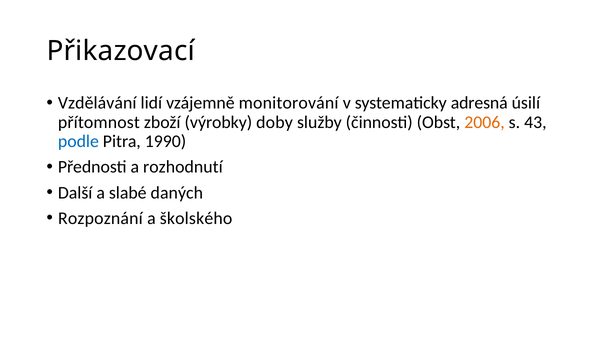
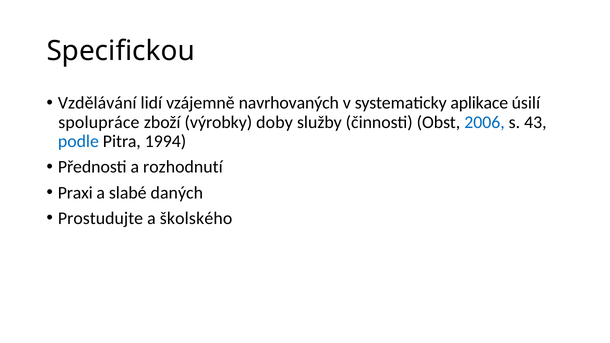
Přikazovací: Přikazovací -> Specifickou (121, 51)
monitorování: monitorování -> navrhovaných (289, 103)
adresná: adresná -> aplikace (479, 103)
přítomnost: přítomnost -> spolupráce (99, 122)
2006 colour: orange -> blue (484, 122)
1990: 1990 -> 1994 (166, 142)
Další: Další -> Praxi (75, 193)
Rozpoznání: Rozpoznání -> Prostudujte (101, 218)
